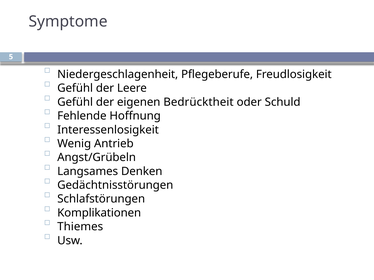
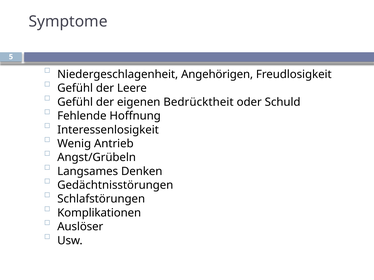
Pflegeberufe: Pflegeberufe -> Angehörigen (217, 74)
Thiemes: Thiemes -> Auslöser (80, 227)
